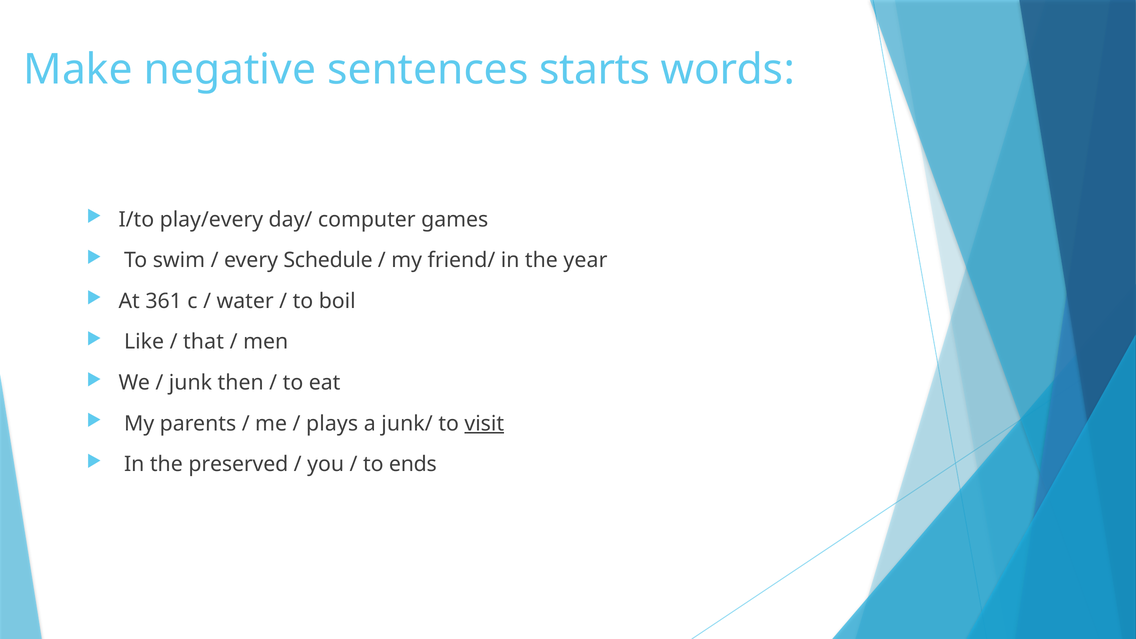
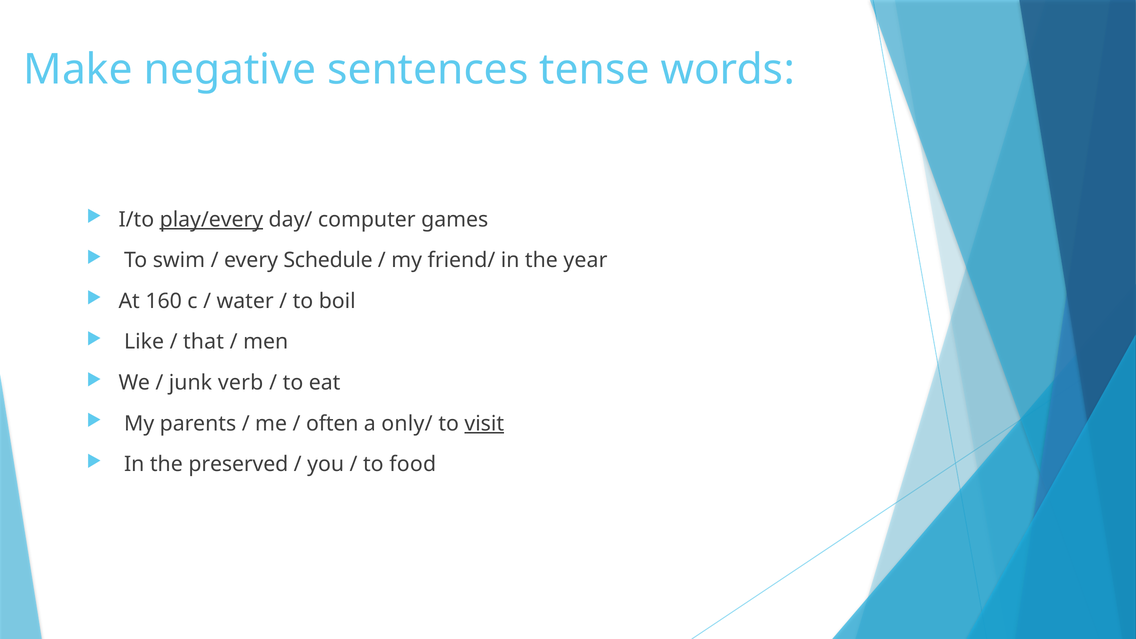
starts: starts -> tense (595, 70)
play/every underline: none -> present (211, 219)
361: 361 -> 160 (164, 301)
then: then -> verb (241, 383)
plays: plays -> often (332, 424)
junk/: junk/ -> only/ (407, 424)
ends: ends -> food (413, 464)
